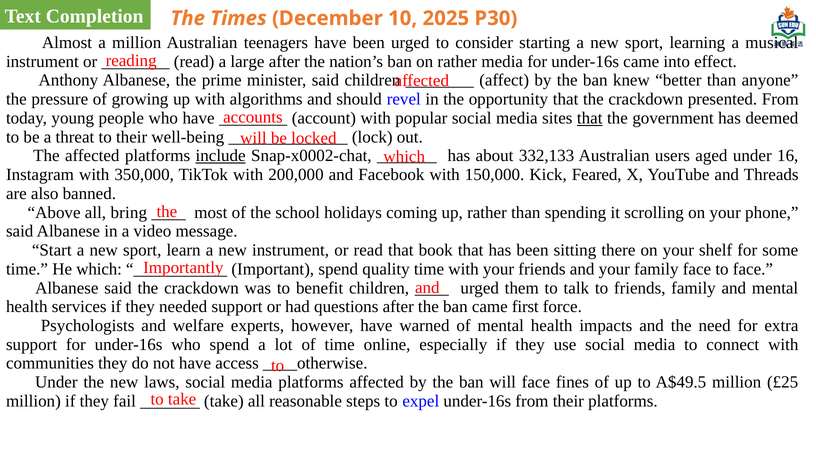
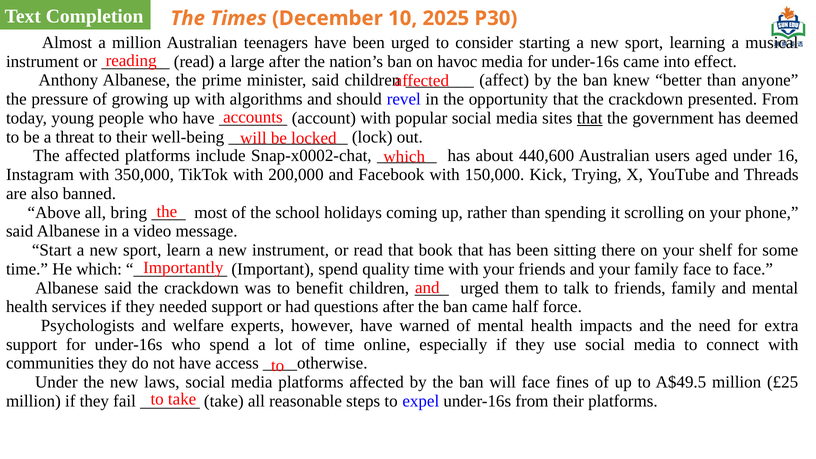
on rather: rather -> havoc (457, 62)
include underline: present -> none (221, 156)
332,133: 332,133 -> 440,600 (547, 156)
Feared: Feared -> Trying (597, 175)
first: first -> half (525, 307)
